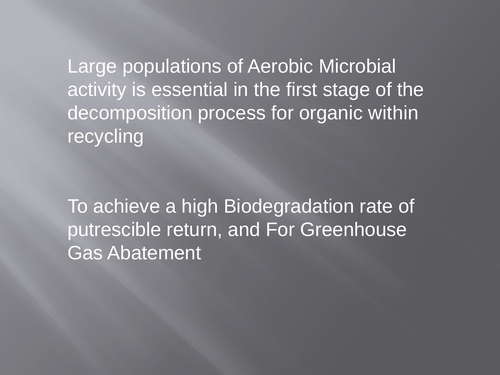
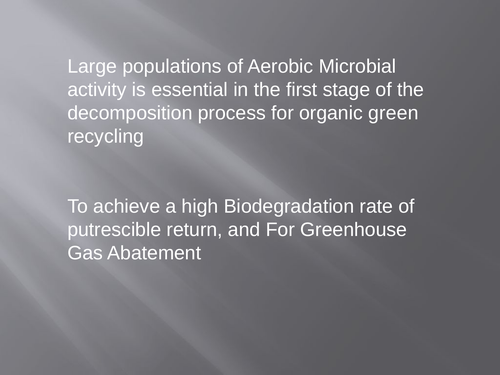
within: within -> green (393, 113)
